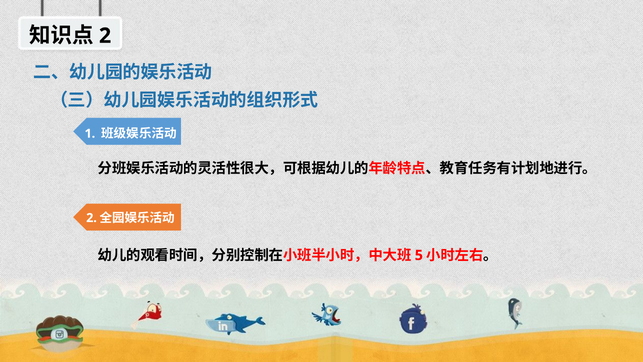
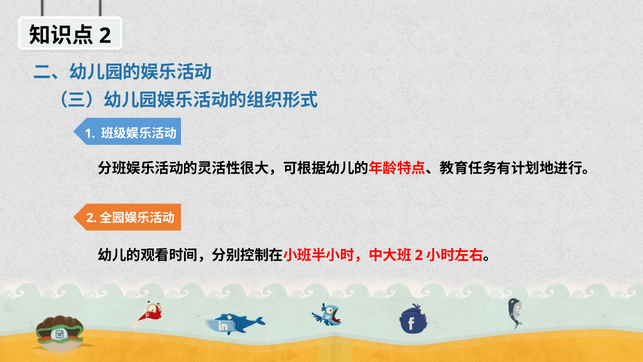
5: 5 -> 2 (419, 255)
